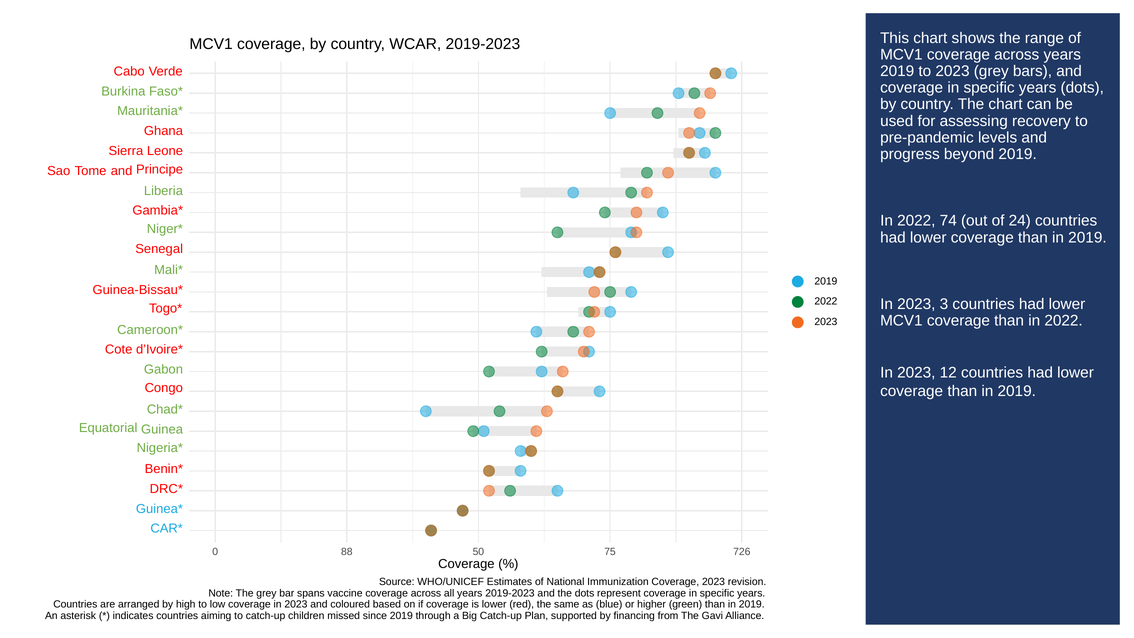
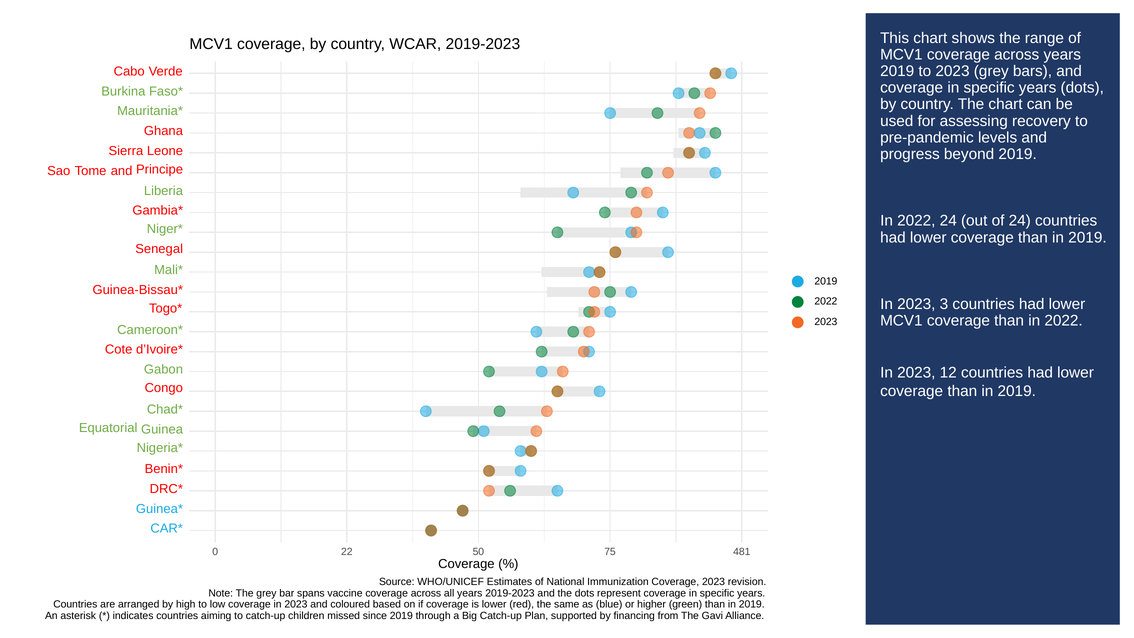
2022 74: 74 -> 24 (948, 221)
88: 88 -> 22 (347, 552)
726: 726 -> 481 (742, 552)
